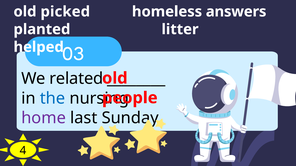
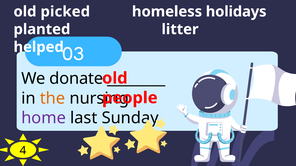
answers: answers -> holidays (236, 12)
related: related -> donate (76, 79)
the colour: blue -> orange (53, 99)
